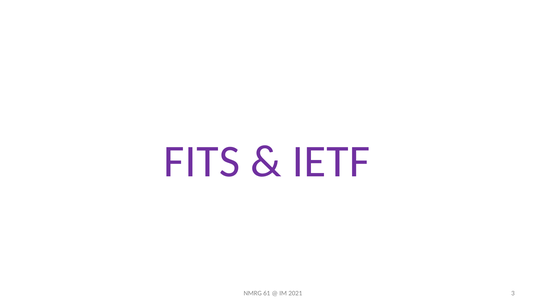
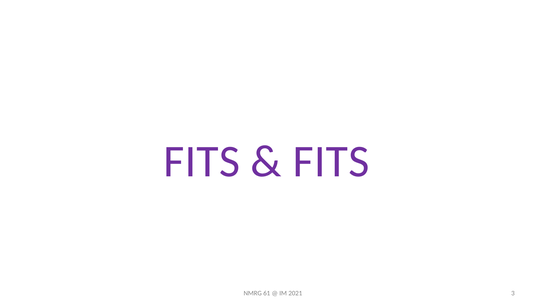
IETF: IETF -> FITS (331, 161)
